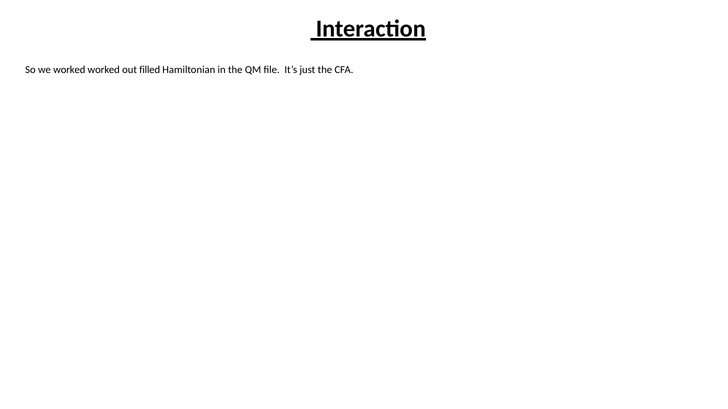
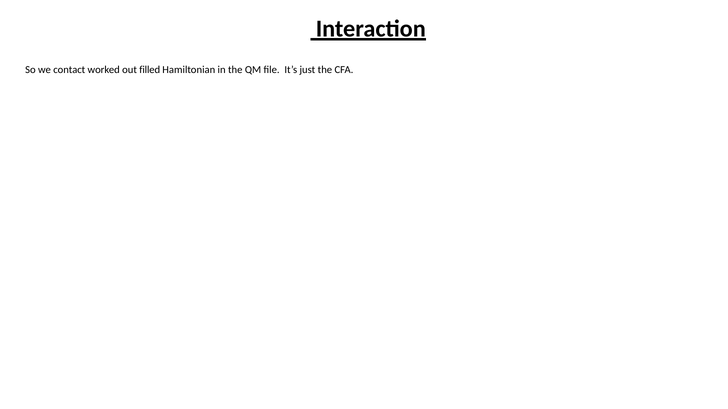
we worked: worked -> contact (69, 70)
